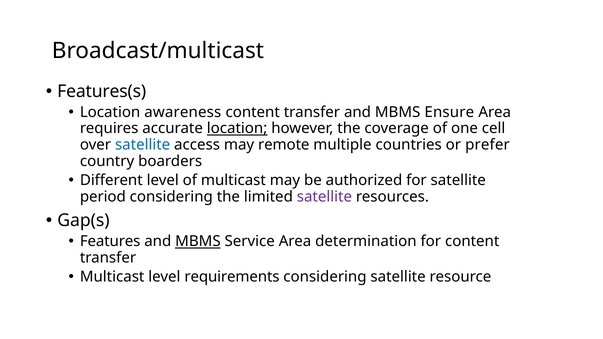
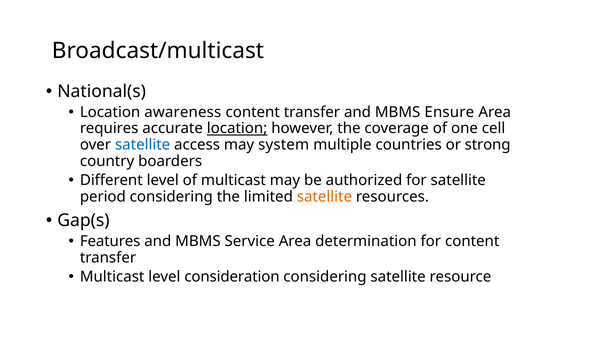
Features(s: Features(s -> National(s (102, 92)
remote: remote -> system (284, 145)
prefer: prefer -> strong (488, 145)
satellite colour: purple -> orange (324, 197)
MBMS underline: present -> none (198, 241)
requirements: requirements -> consideration (232, 277)
